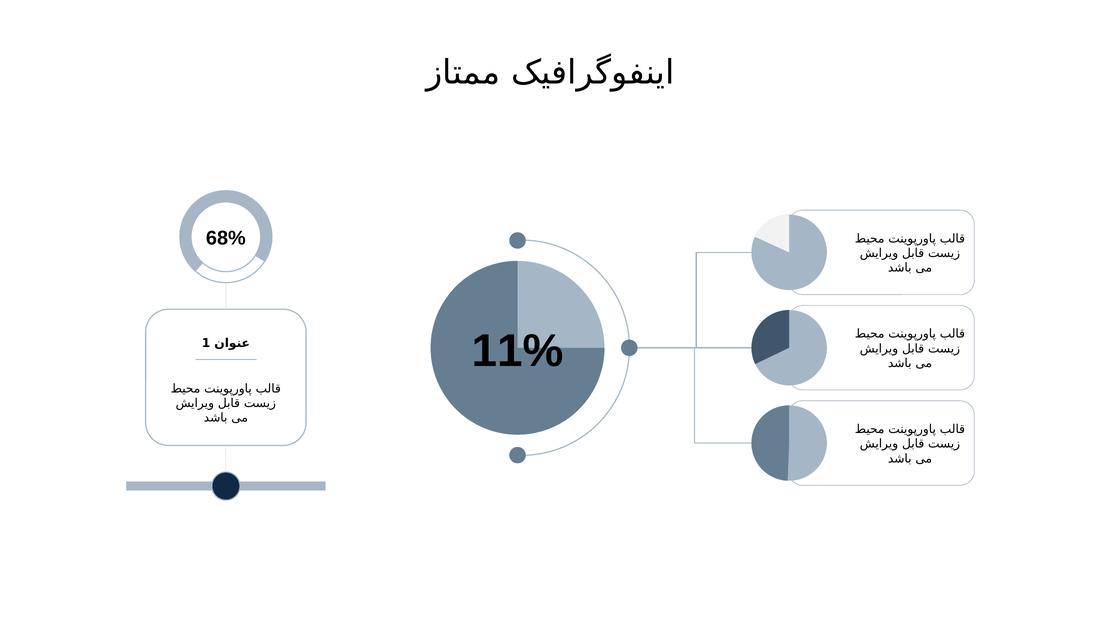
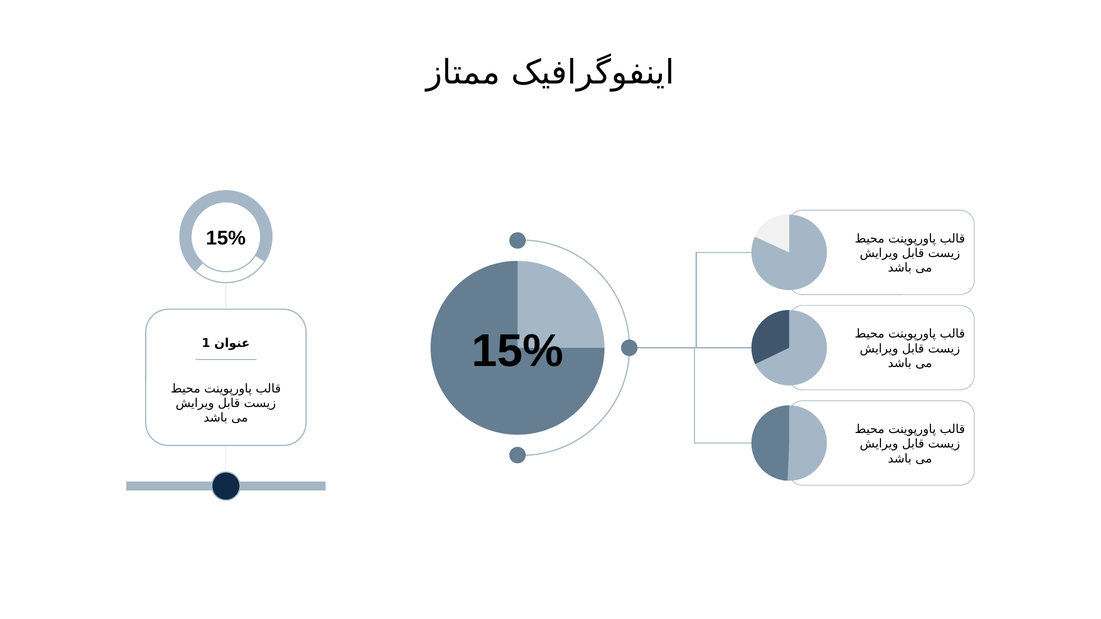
68%: 68% -> 15% (226, 238)
11%: 11% -> 15% (518, 351)
